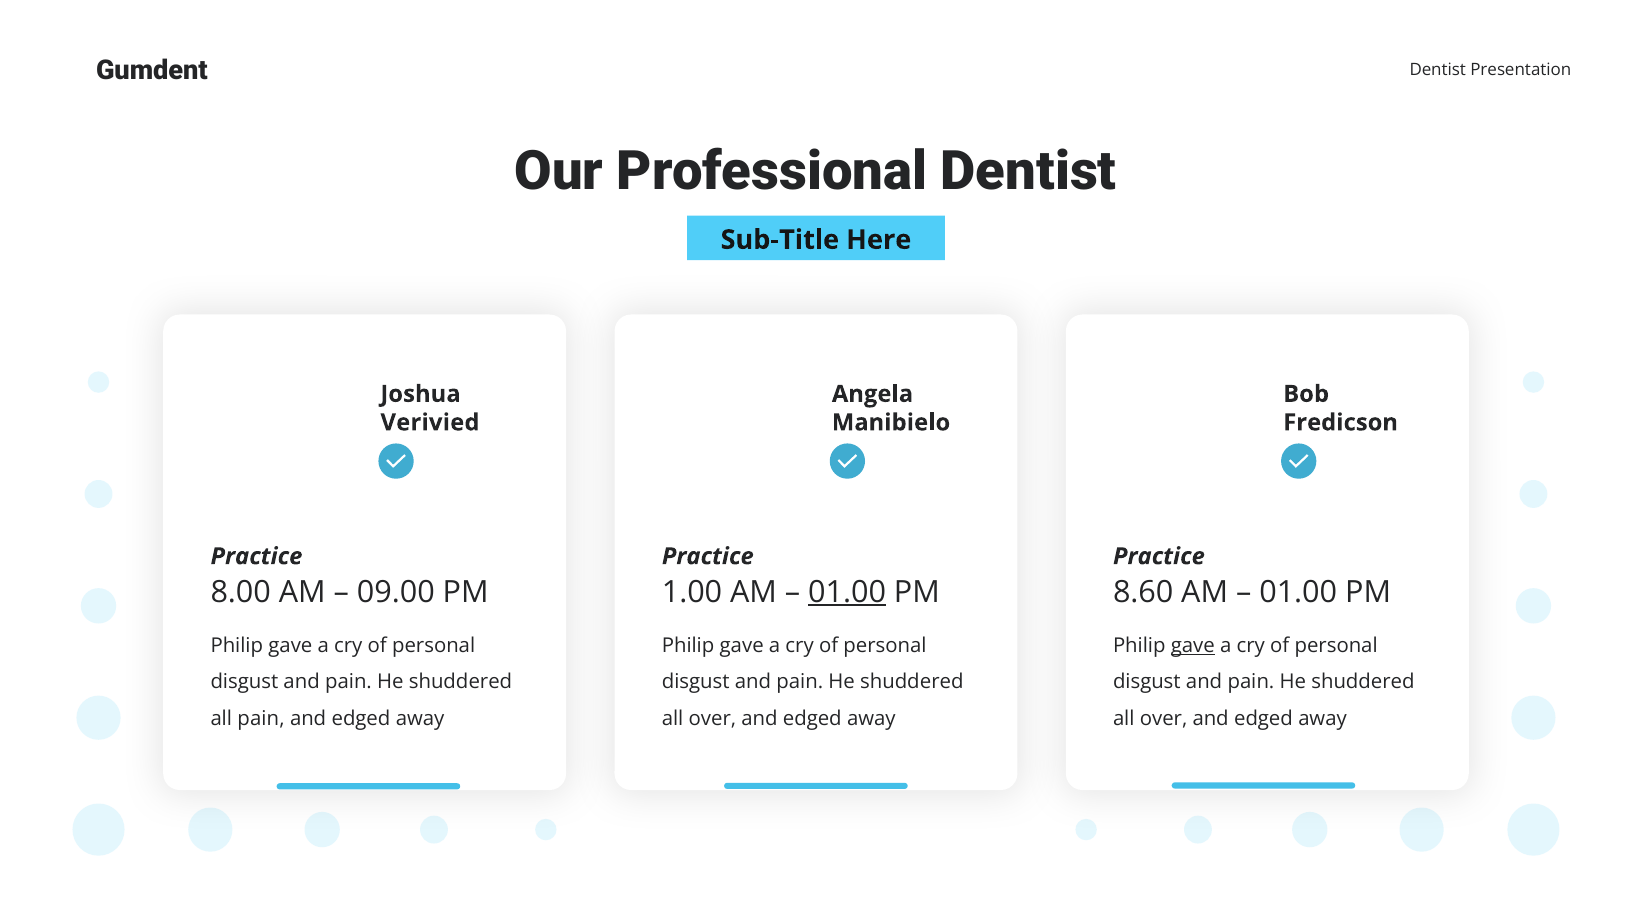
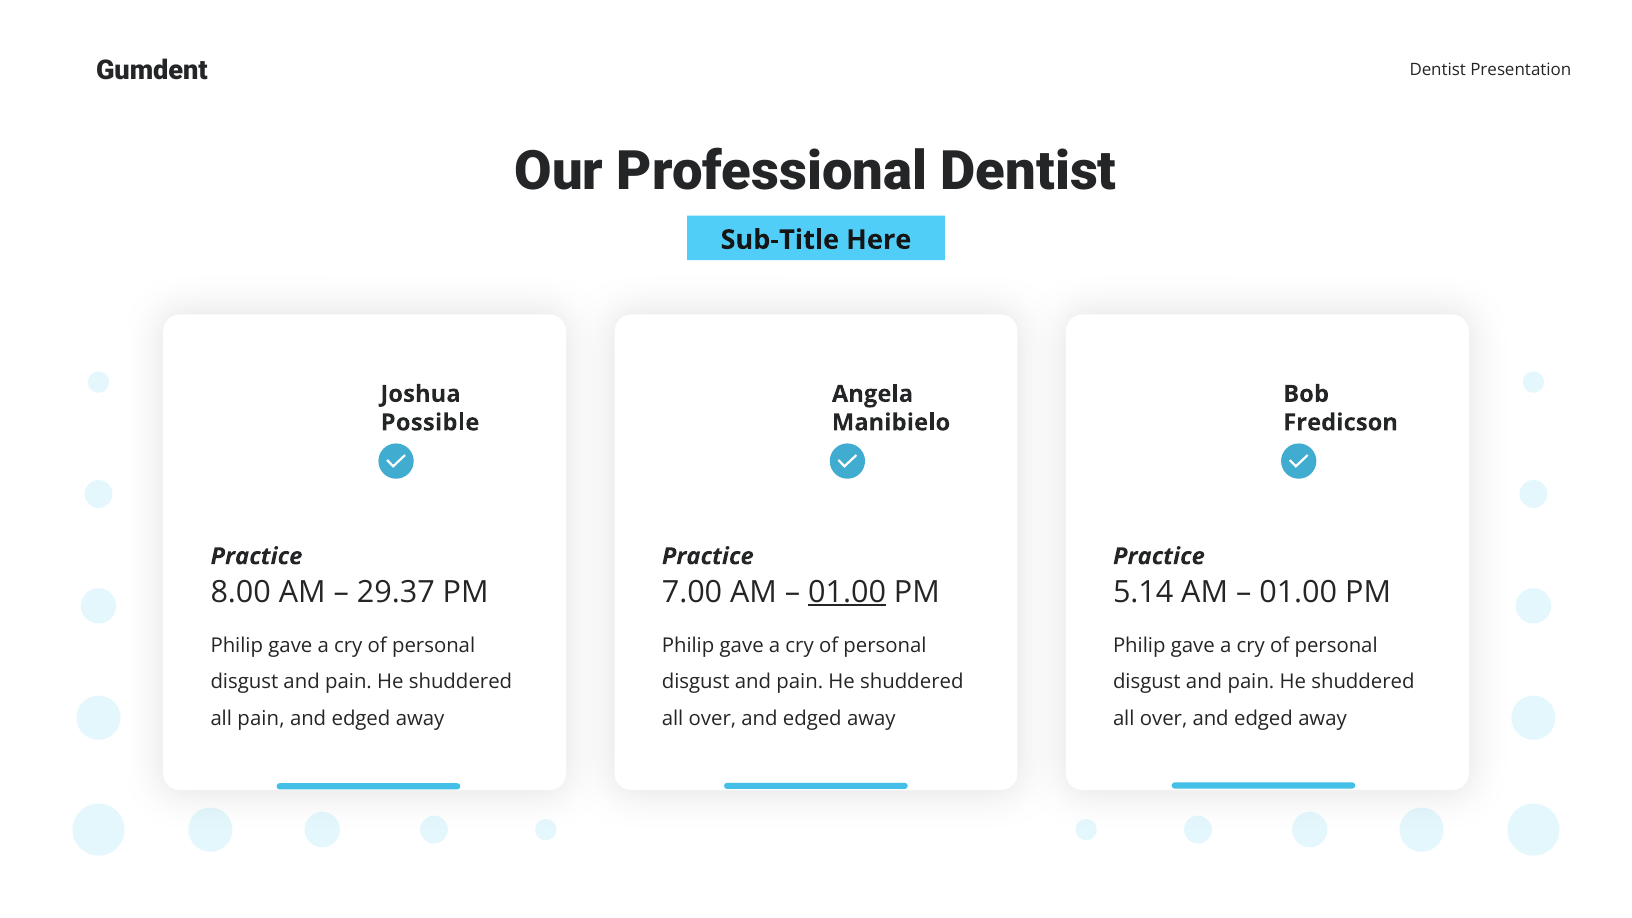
Verivied: Verivied -> Possible (430, 423)
09.00: 09.00 -> 29.37 (396, 592)
1.00: 1.00 -> 7.00 (692, 592)
8.60: 8.60 -> 5.14 (1143, 592)
gave underline: present -> none (1193, 645)
